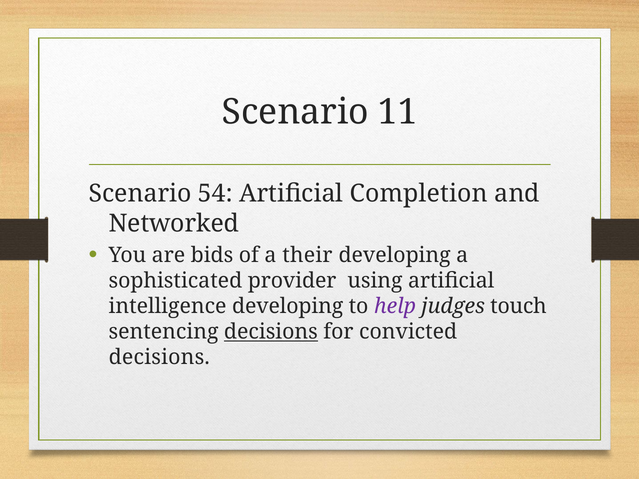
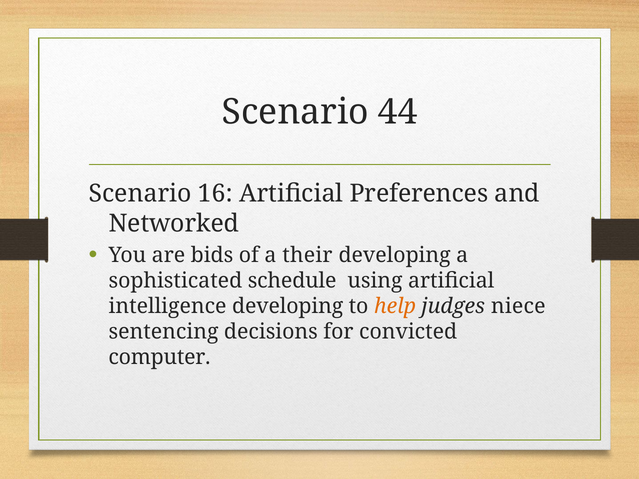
11: 11 -> 44 (398, 112)
54: 54 -> 16 (215, 194)
Completion: Completion -> Preferences (419, 194)
provider: provider -> schedule (292, 281)
help colour: purple -> orange (395, 307)
touch: touch -> niece (518, 307)
decisions underline: present -> none (271, 332)
decisions: decisions -> computer (159, 358)
